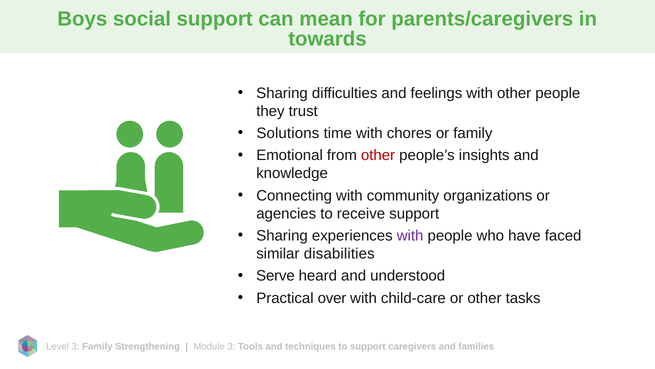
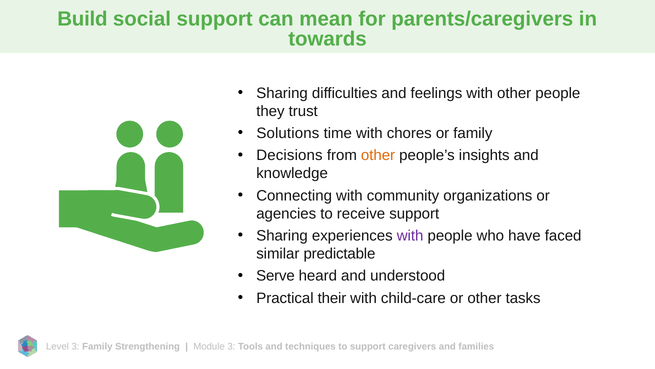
Boys: Boys -> Build (82, 19)
Emotional: Emotional -> Decisions (289, 155)
other colour: red -> orange (378, 155)
disabilities: disabilities -> predictable (339, 253)
over: over -> their (332, 298)
